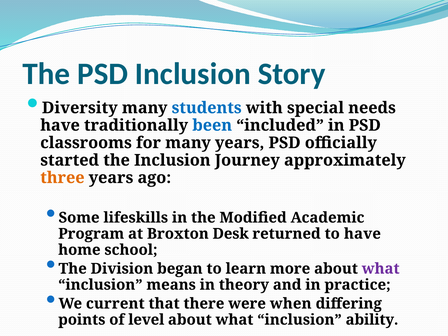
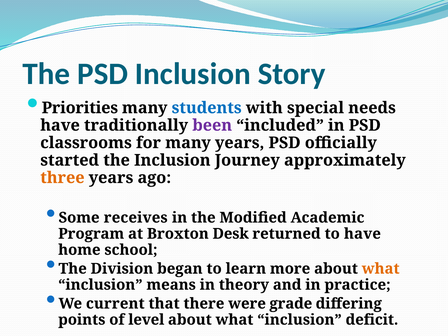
Diversity: Diversity -> Priorities (80, 108)
been colour: blue -> purple (212, 125)
lifeskills: lifeskills -> receives (136, 218)
what colour: purple -> orange (381, 269)
when: when -> grade (291, 304)
ability: ability -> deficit (372, 320)
